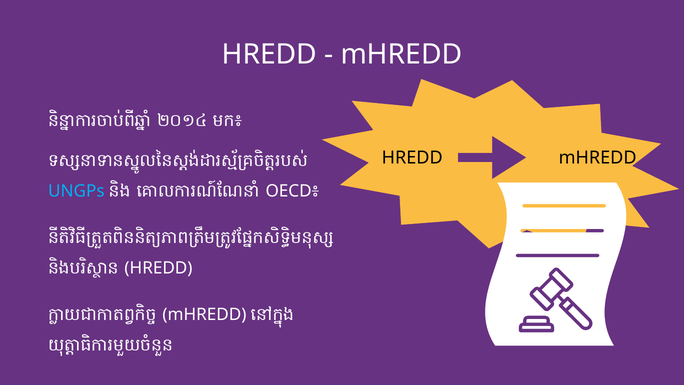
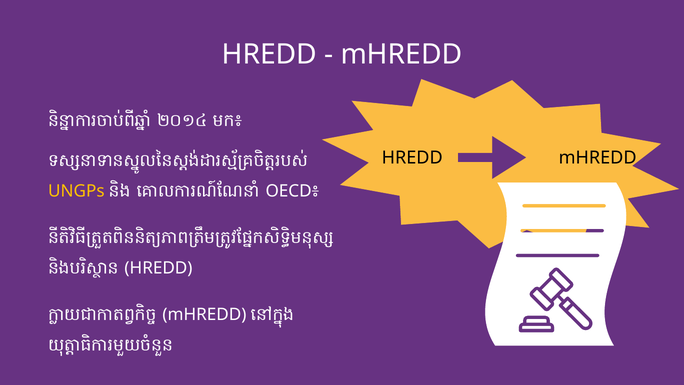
UNGPs colour: light blue -> yellow (76, 191)
